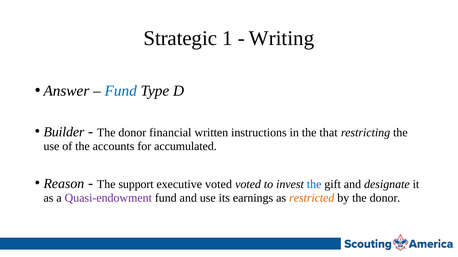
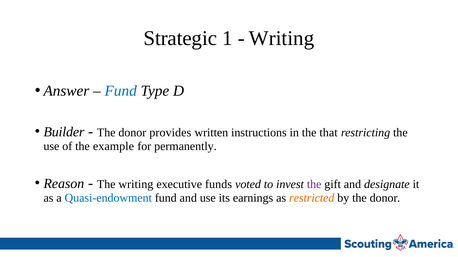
financial: financial -> provides (170, 133)
accounts: accounts -> example (113, 147)
accumulated: accumulated -> permanently (185, 147)
The support: support -> writing (136, 185)
executive voted: voted -> funds (219, 185)
the colour: blue -> purple (314, 185)
Quasi-endowment colour: purple -> blue (108, 198)
